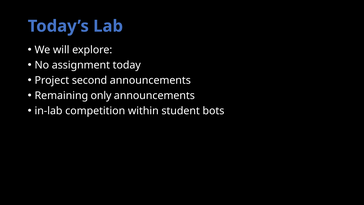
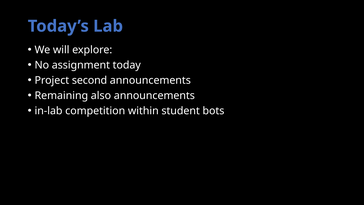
only: only -> also (101, 95)
